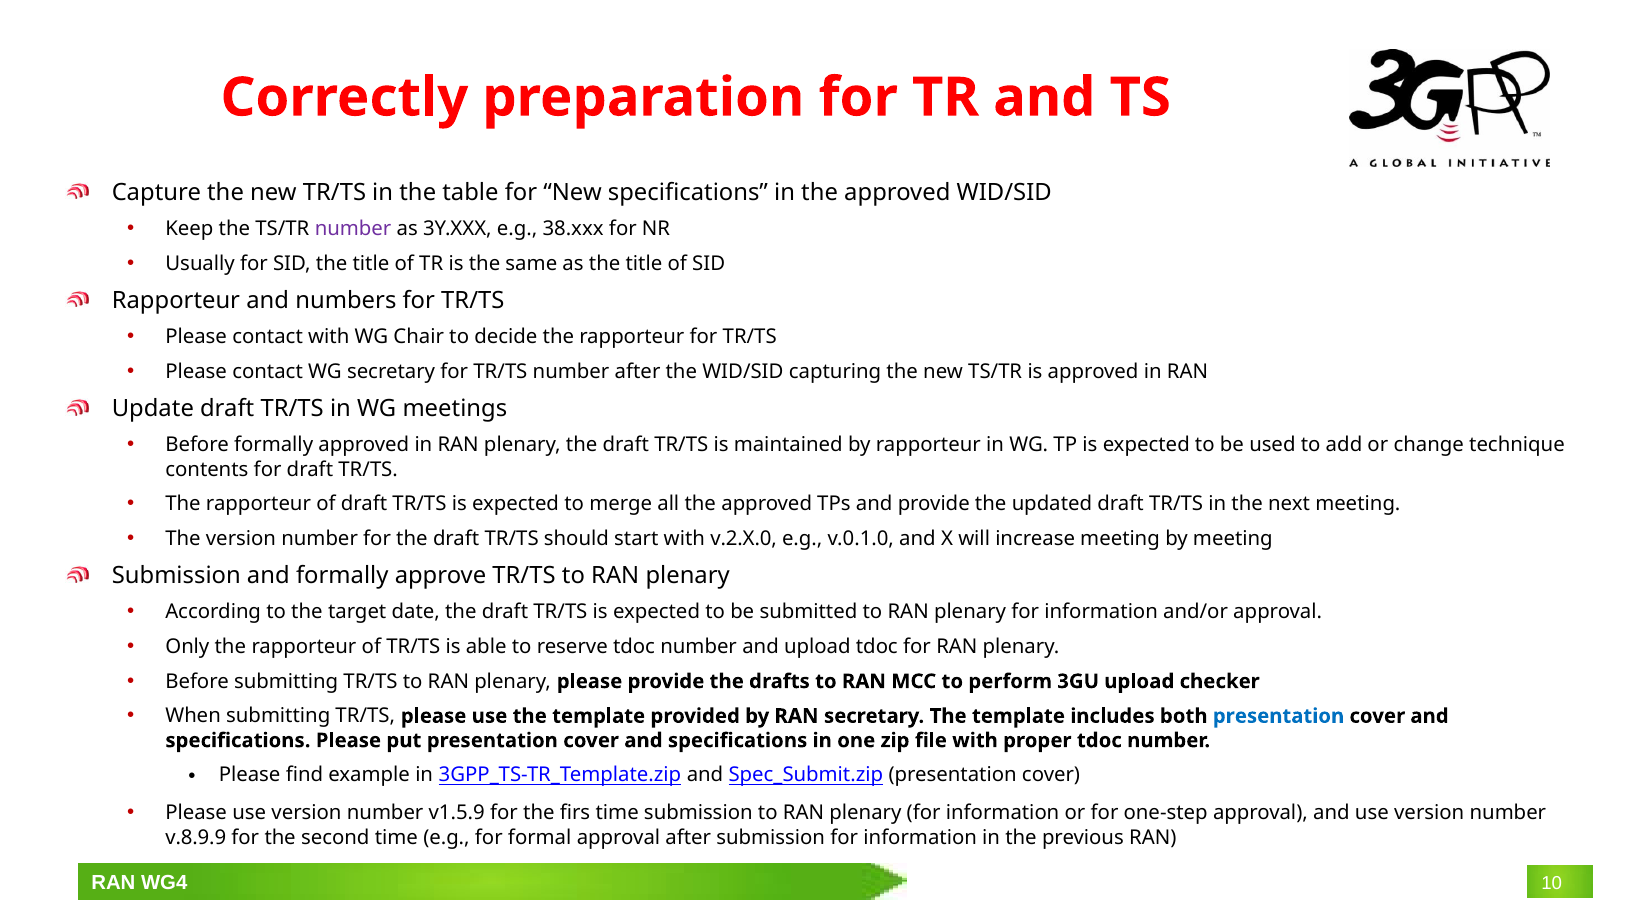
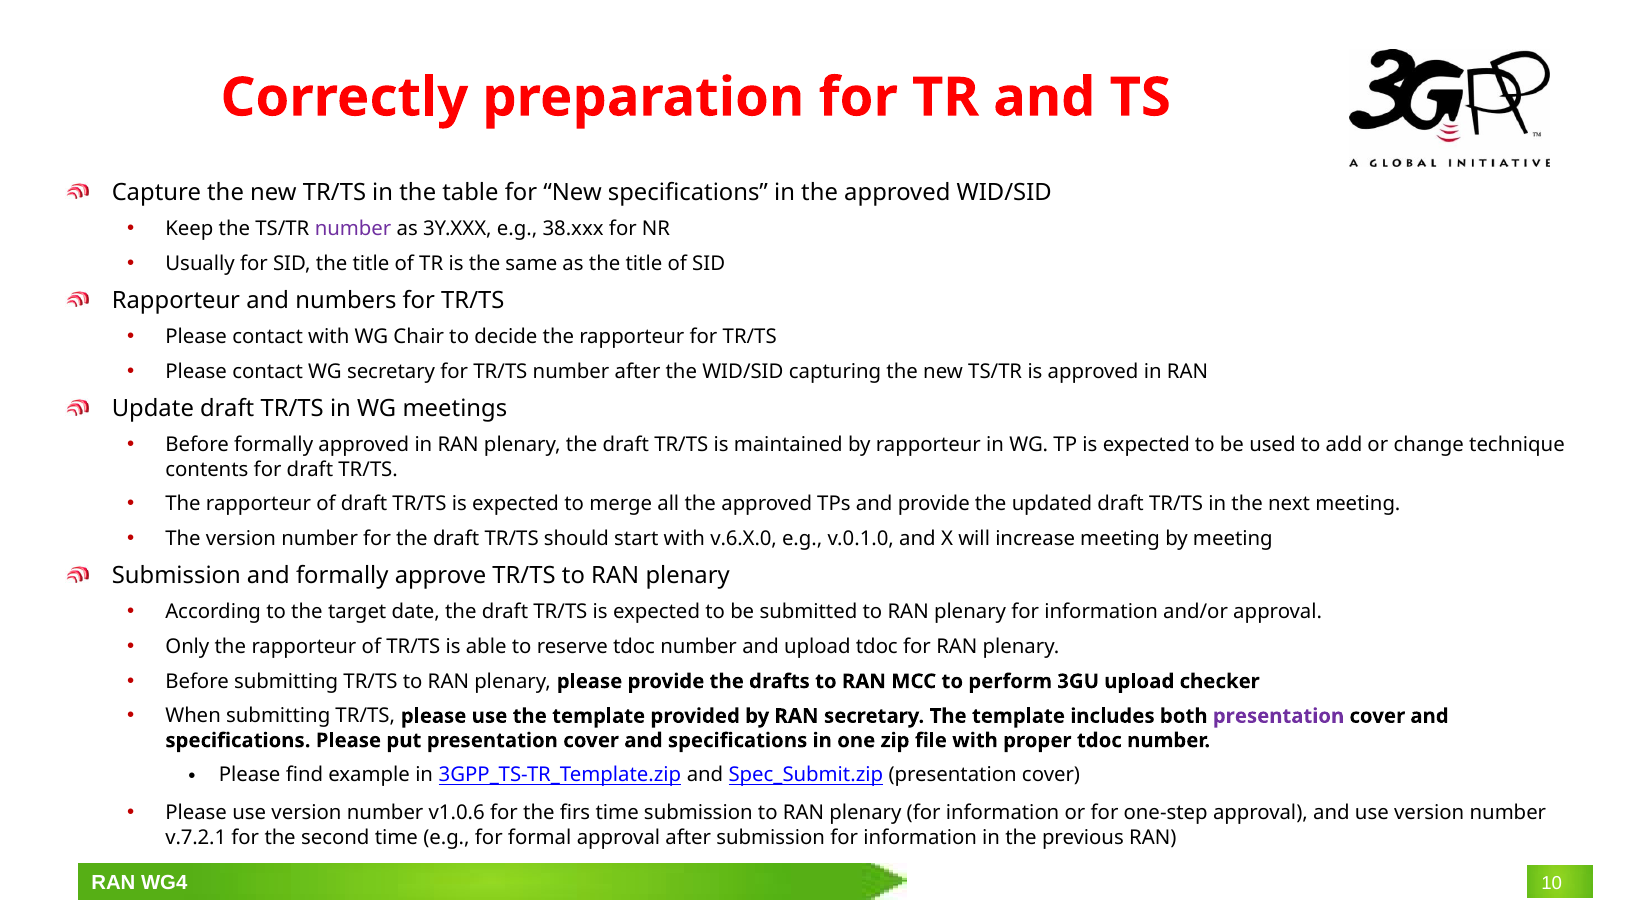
v.2.X.0: v.2.X.0 -> v.6.X.0 (744, 539)
presentation colour: blue -> purple (1279, 716)
v1.5.9: v1.5.9 -> v1.0.6 (457, 813)
v.8.9.9: v.8.9.9 -> v.7.2.1 (196, 838)
